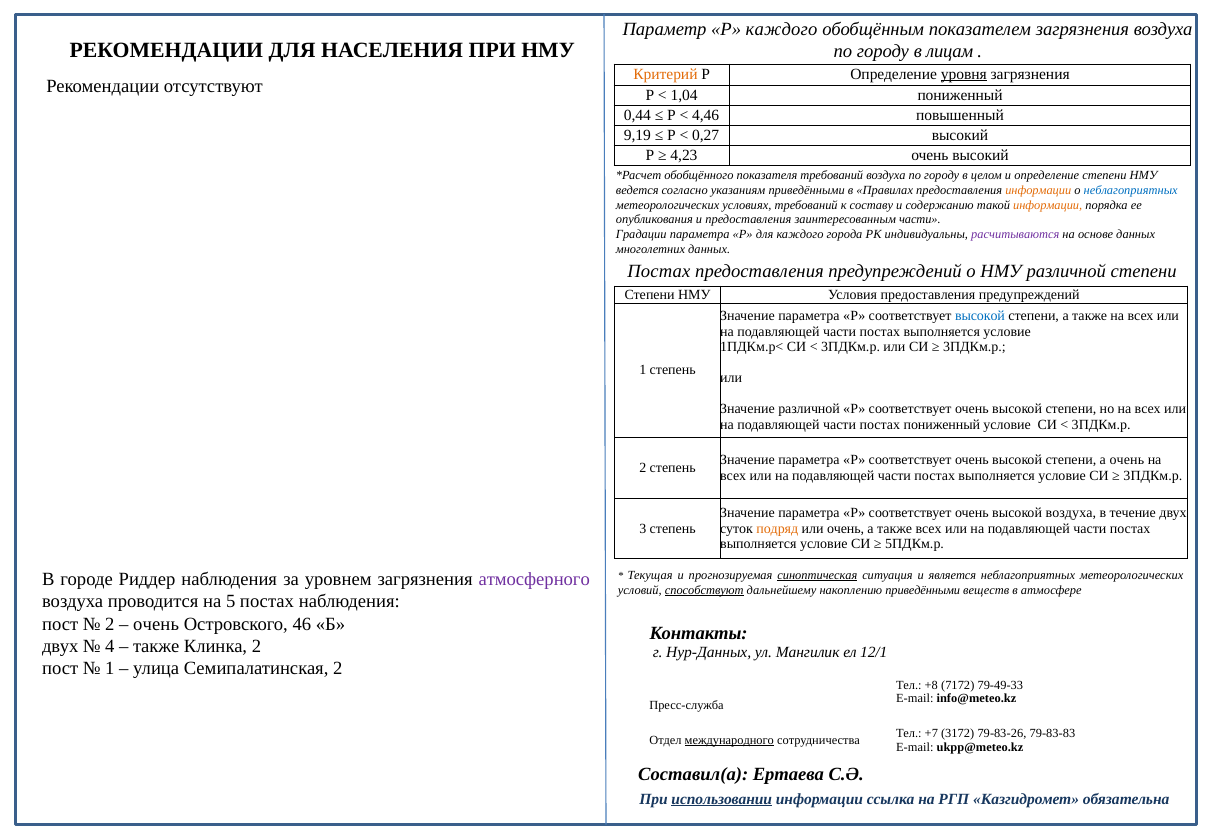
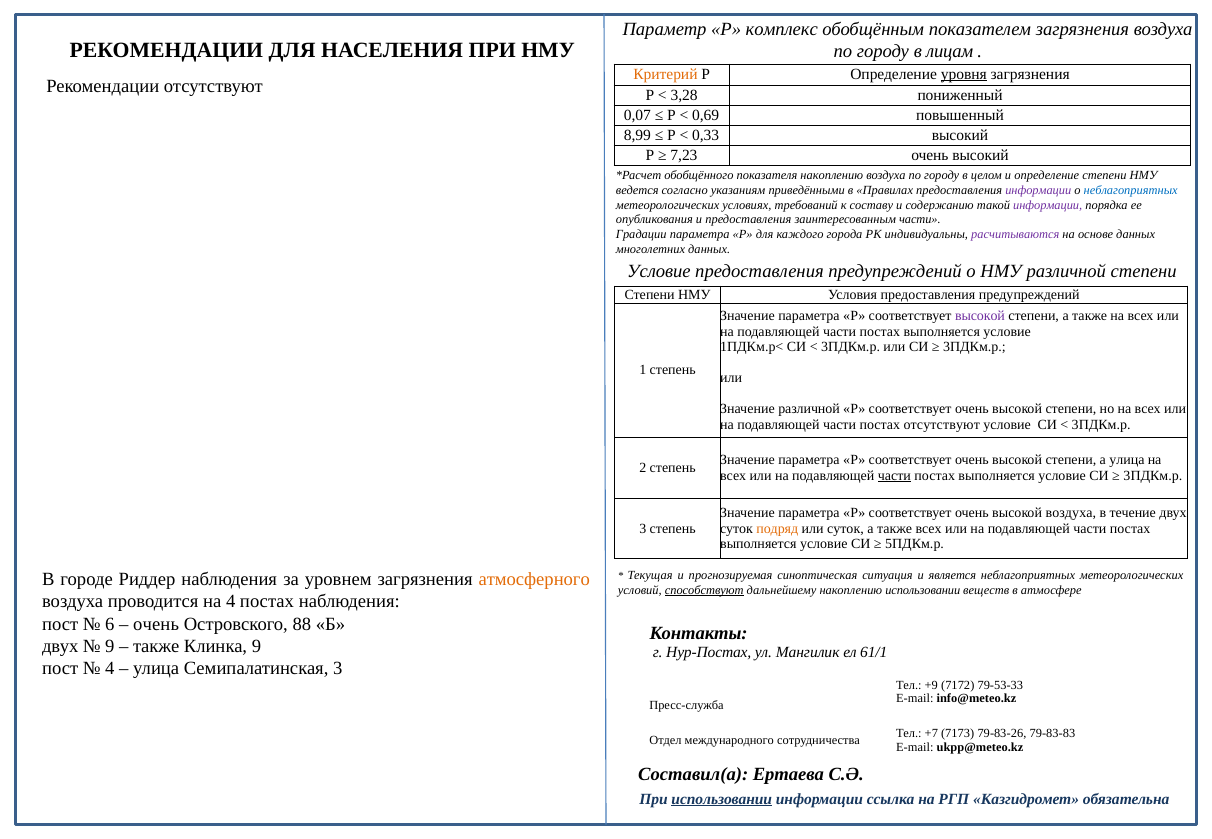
Р каждого: каждого -> комплекс (782, 29)
1,04: 1,04 -> 3,28 (684, 95)
0,44: 0,44 -> 0,07 (637, 115)
4,46: 4,46 -> 0,69 (706, 115)
9,19: 9,19 -> 8,99 (637, 135)
0,27: 0,27 -> 0,33 (706, 135)
4,23: 4,23 -> 7,23 (684, 155)
показателя требований: требований -> накоплению (832, 175)
информации colour: orange -> purple (1038, 190)
информации colour: orange -> purple (1048, 205)
Постах: Постах -> Условие (659, 272)
высокой colour: blue -> purple (980, 316)
постах пониженный: пониженный -> отсутствуют (942, 425)
а очень: очень -> улица (1127, 460)
части underline: none -> present (894, 476)
или очень: очень -> суток (845, 529)
атмосферного colour: purple -> orange (534, 579)
синоптическая underline: present -> none (817, 575)
накоплению приведёнными: приведёнными -> использовании (923, 590)
на 5: 5 -> 4 (231, 602)
2: 2 -> 6 (110, 624)
46: 46 -> 88 (302, 624)
4: 4 -> 9 (110, 646)
Клинка 2: 2 -> 9 (256, 646)
Нур-Данных: Нур-Данных -> Нур-Постах (709, 652)
12/1: 12/1 -> 61/1 (874, 652)
1: 1 -> 4 (110, 669)
Семипалатинская 2: 2 -> 3 (338, 669)
+8: +8 -> +9 (931, 685)
79-49-33: 79-49-33 -> 79-53-33 (1000, 685)
3172: 3172 -> 7173 (958, 733)
международного underline: present -> none (729, 740)
